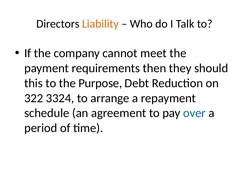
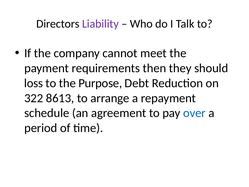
Liability colour: orange -> purple (100, 24)
this: this -> loss (34, 83)
3324: 3324 -> 8613 (60, 98)
